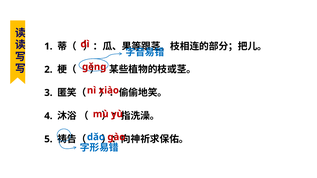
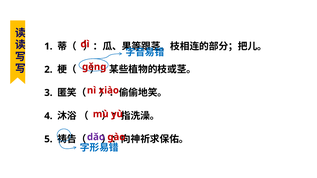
dǎo colour: blue -> purple (96, 137)
